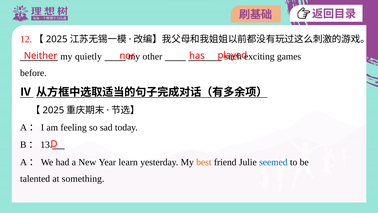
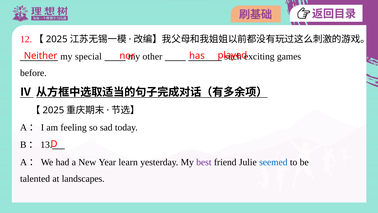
quietly: quietly -> special (88, 56)
best colour: orange -> purple (204, 162)
something: something -> landscapes (83, 178)
